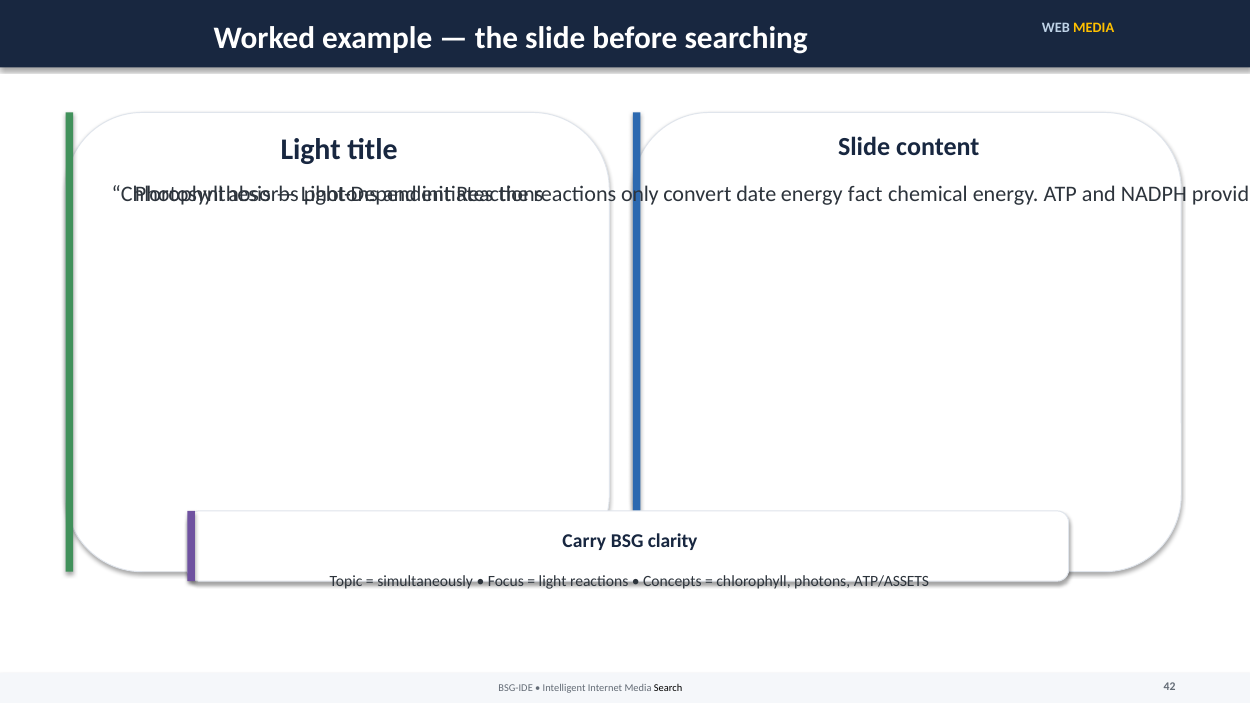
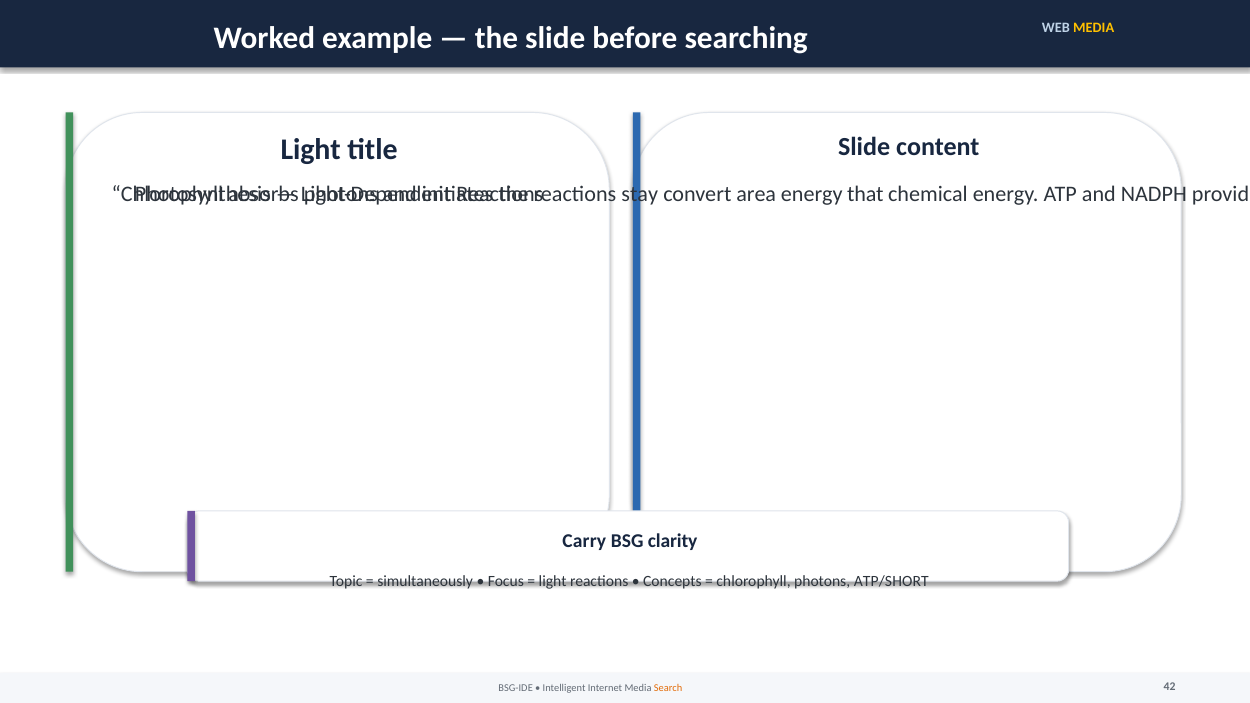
only: only -> stay (640, 194)
date: date -> area (756, 194)
fact: fact -> that (865, 194)
ATP/ASSETS: ATP/ASSETS -> ATP/SHORT (891, 581)
Search colour: black -> orange (668, 688)
